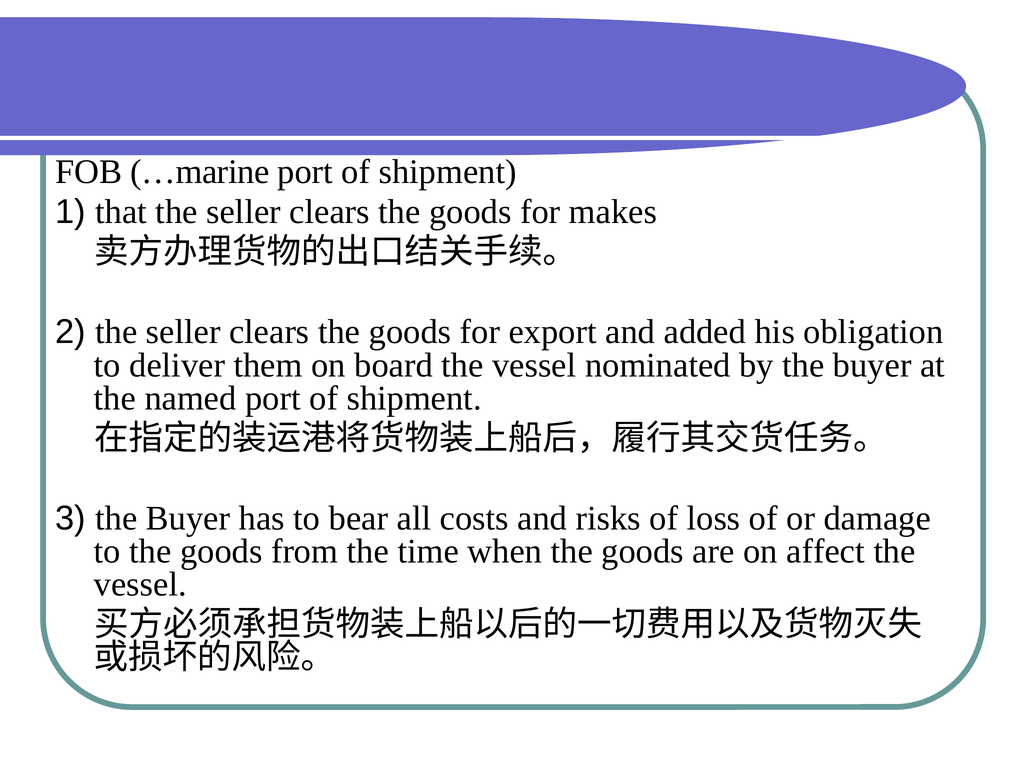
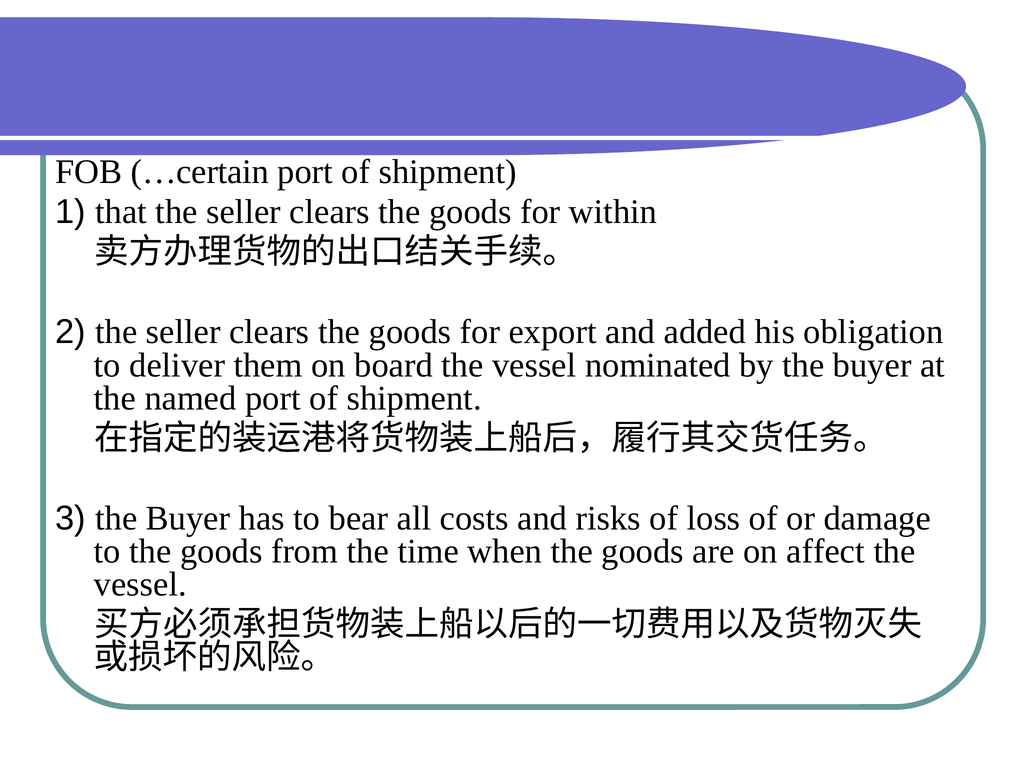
…marine: …marine -> …certain (200, 172)
makes: makes -> within (613, 212)
